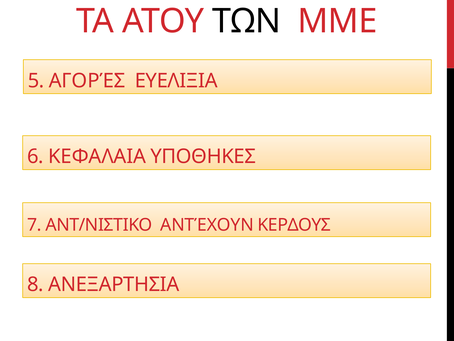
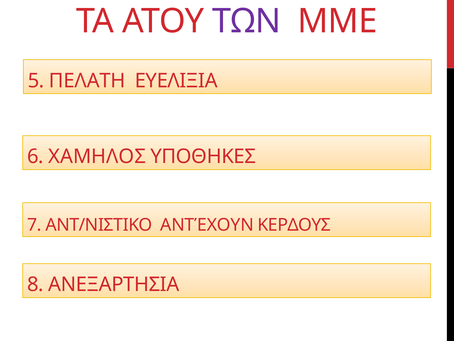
ΤΩΝ colour: black -> purple (247, 21)
ΑΓΟΡΈΣ: ΑΓΟΡΈΣ -> ΠΕΛΑΤΗ (87, 81)
ΚΕΦΑΛΑΙΑ: ΚΕΦΑΛΑΙΑ -> ΧΑΜΗΛΟΣ (97, 156)
